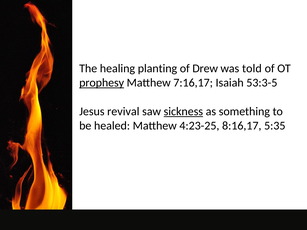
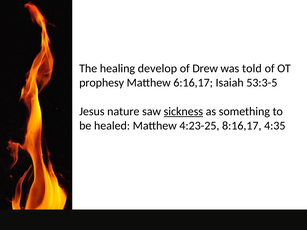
planting: planting -> develop (157, 69)
prophesy underline: present -> none (102, 83)
7:16,17: 7:16,17 -> 6:16,17 (193, 83)
revival: revival -> nature (123, 112)
5:35: 5:35 -> 4:35 (275, 126)
